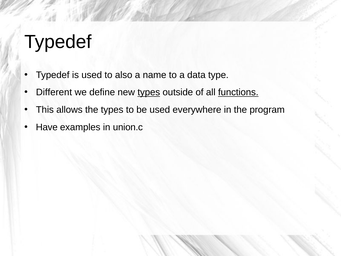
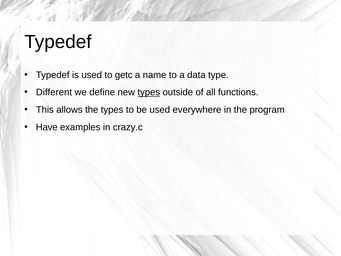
also: also -> getc (124, 75)
functions underline: present -> none (238, 92)
union.c: union.c -> crazy.c (128, 127)
